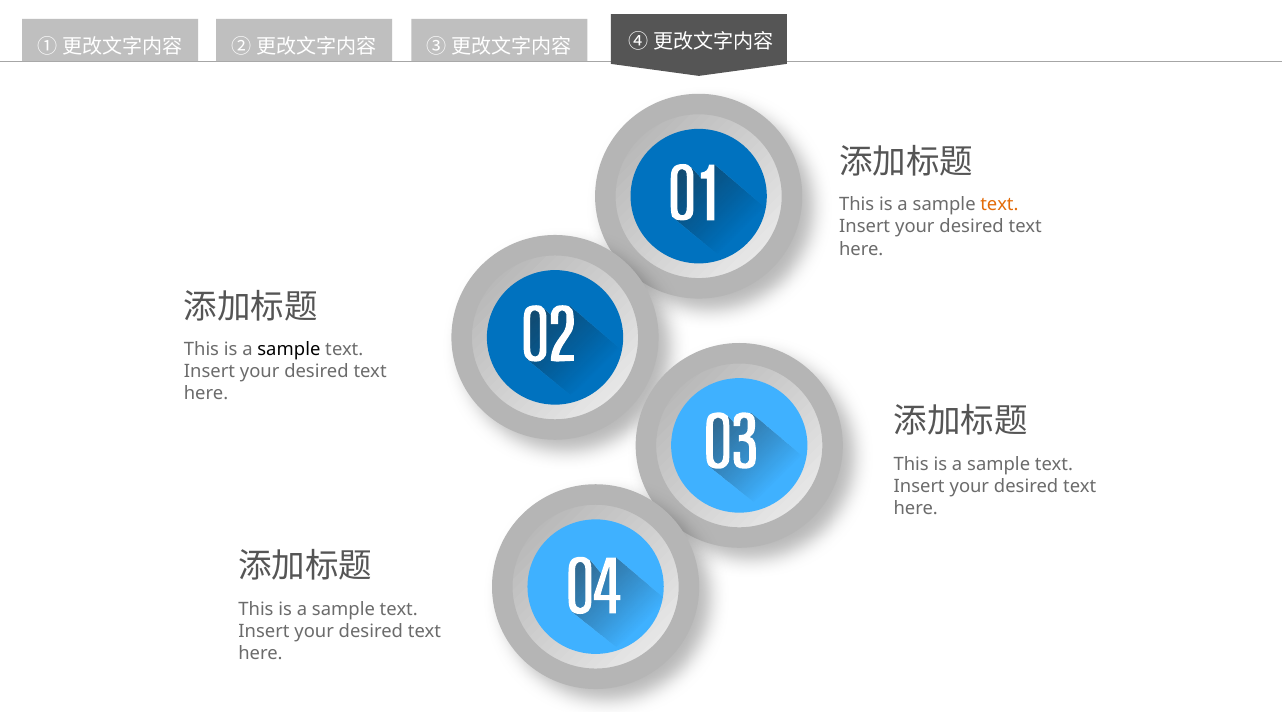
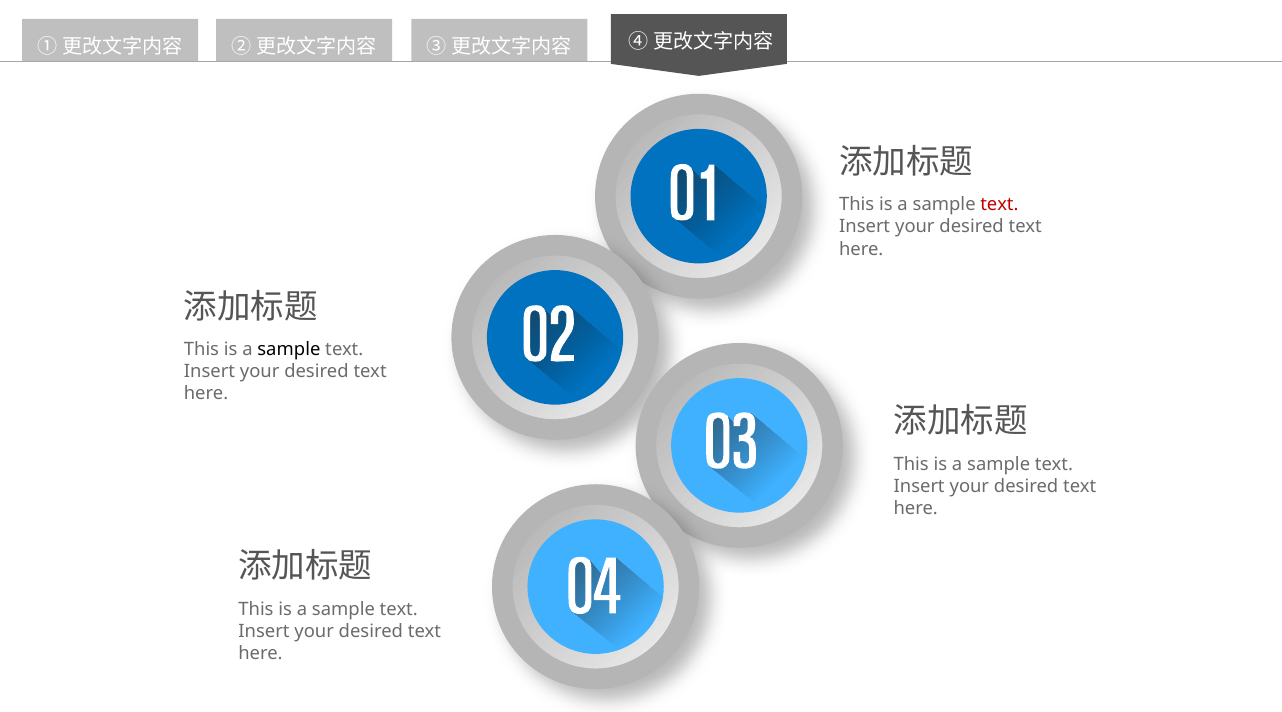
text colour: orange -> red (999, 205)
